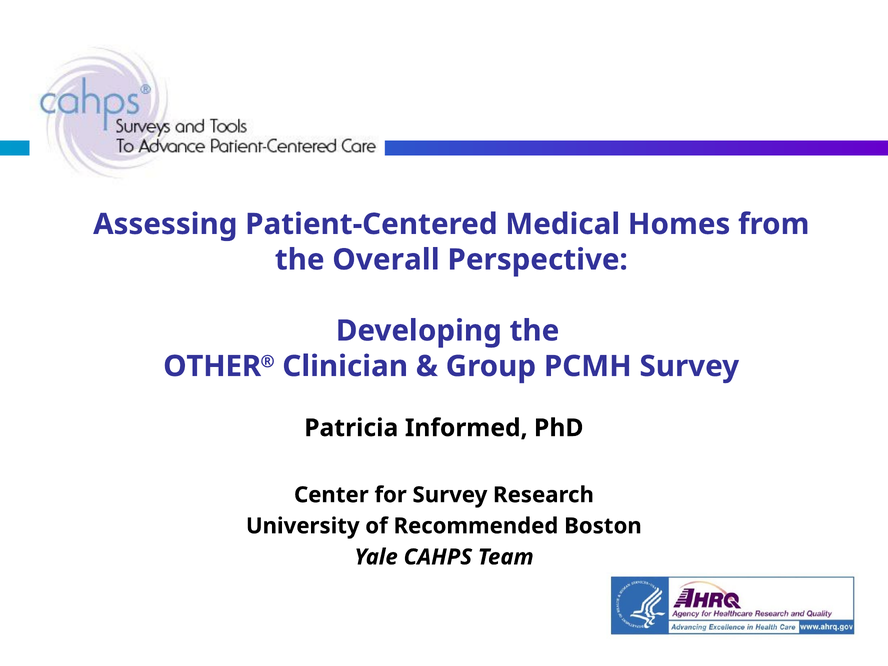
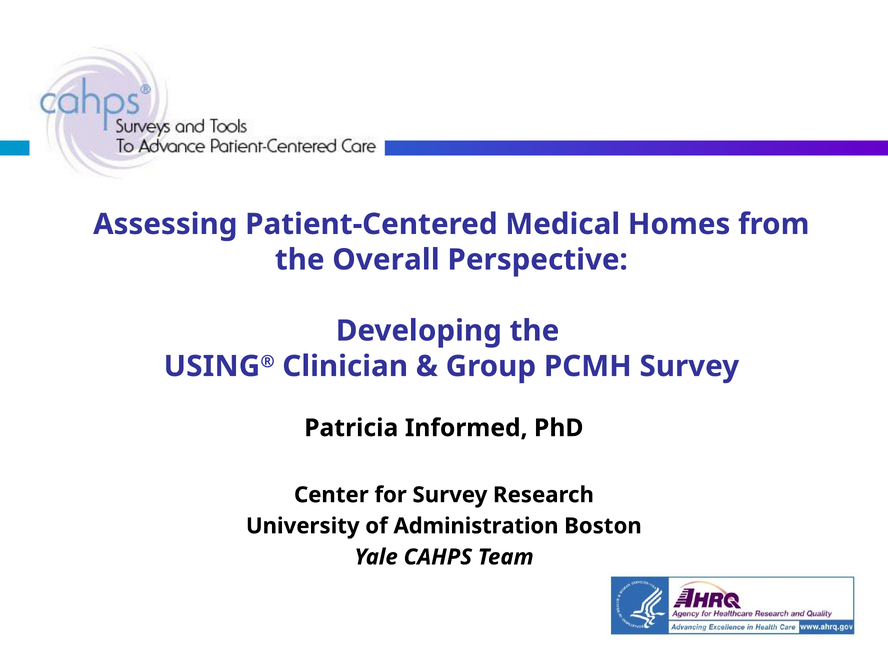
OTHER: OTHER -> USING (212, 366)
Recommended: Recommended -> Administration (476, 526)
